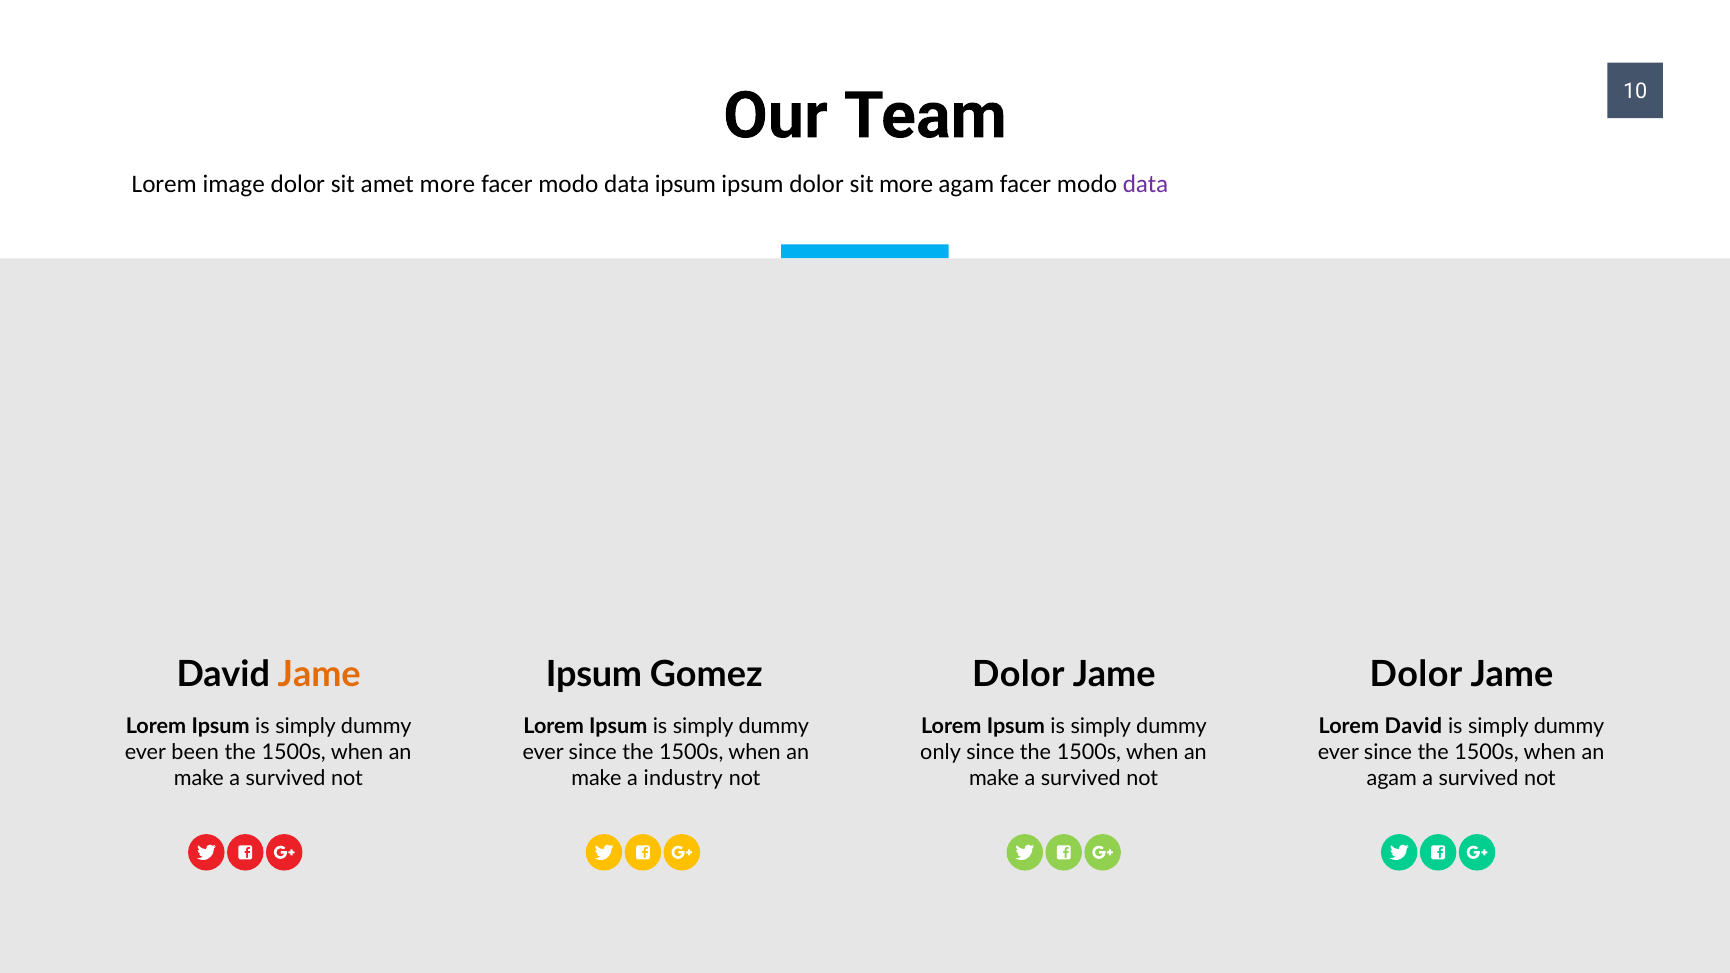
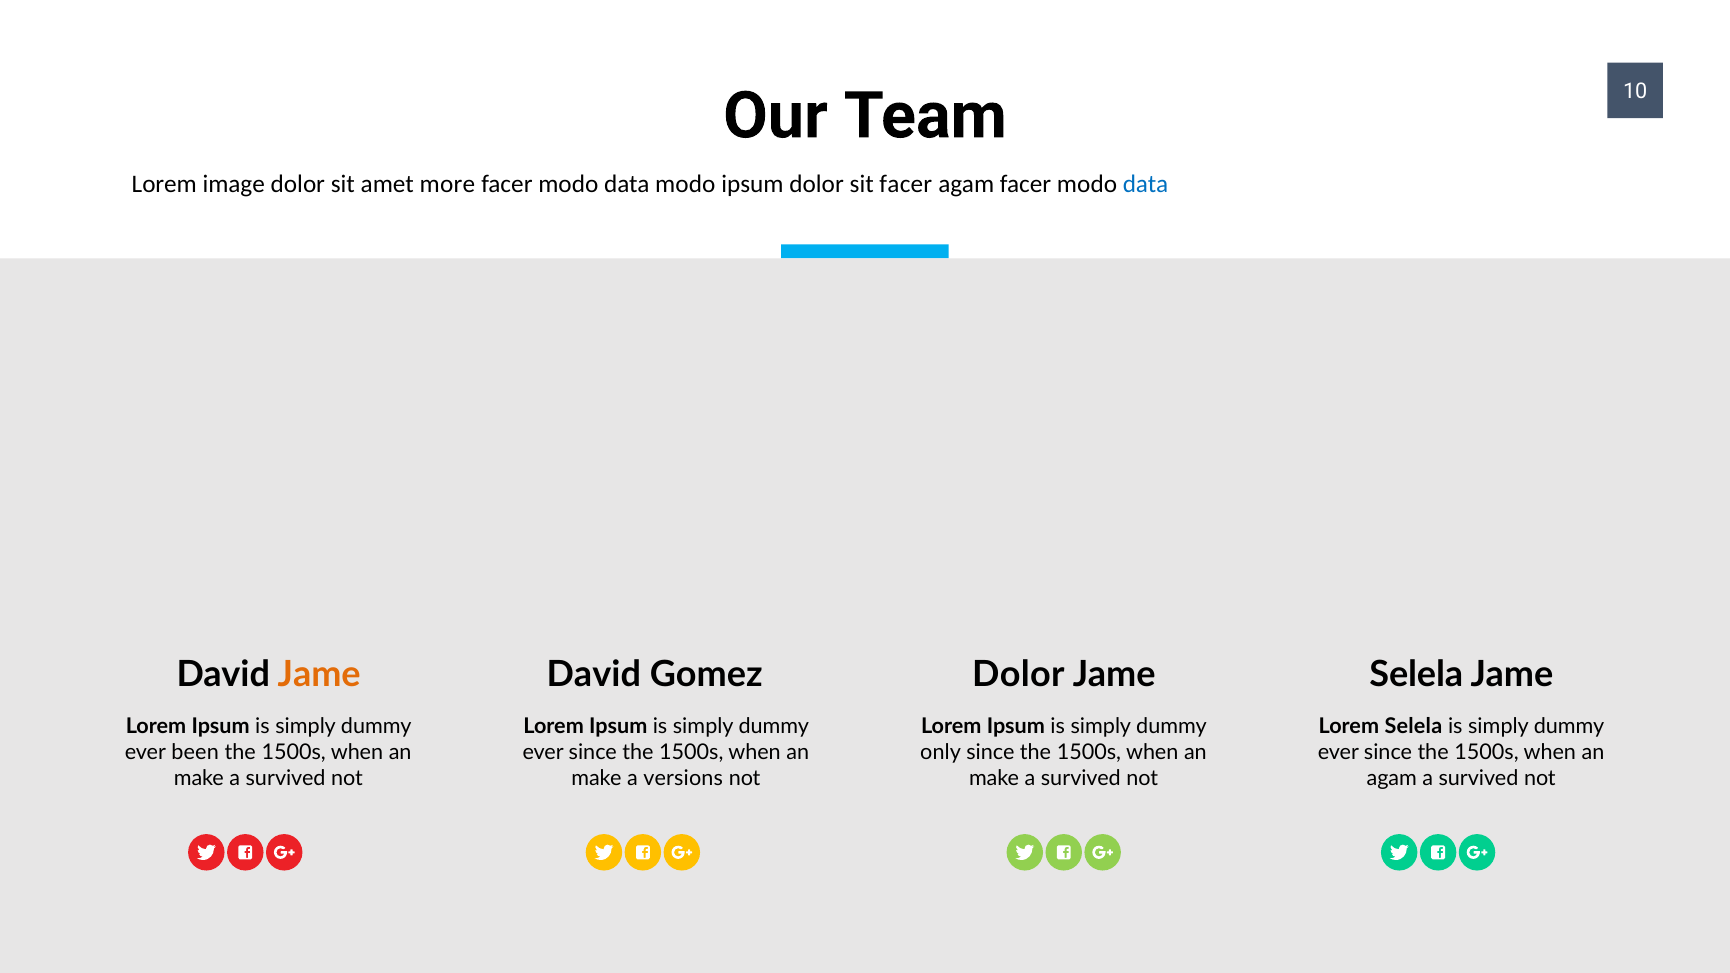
data ipsum: ipsum -> modo (685, 184)
sit more: more -> facer (906, 184)
data colour: purple -> blue (1146, 184)
Ipsum: Ipsum -> David (594, 674)
Dolor: Dolor -> Selela (1416, 674)
Lorem David: David -> Selela (1413, 727)
industry: industry -> versions (683, 779)
